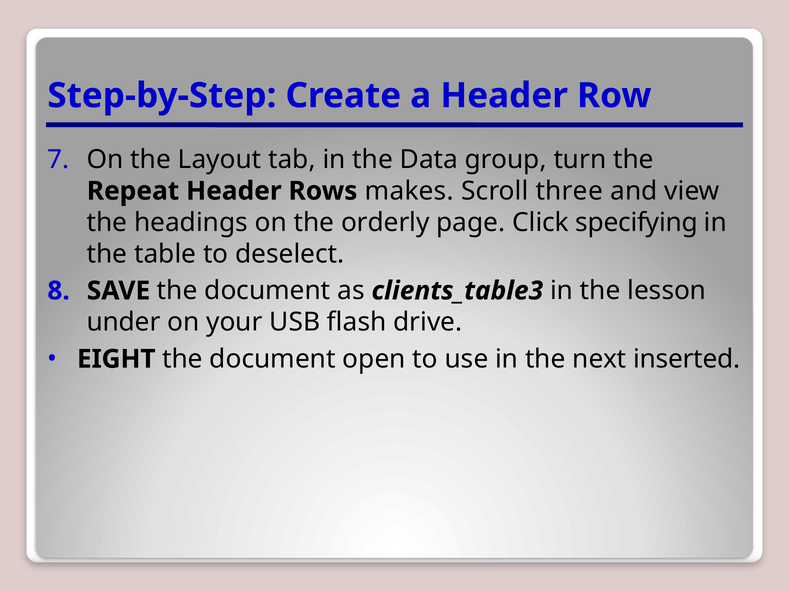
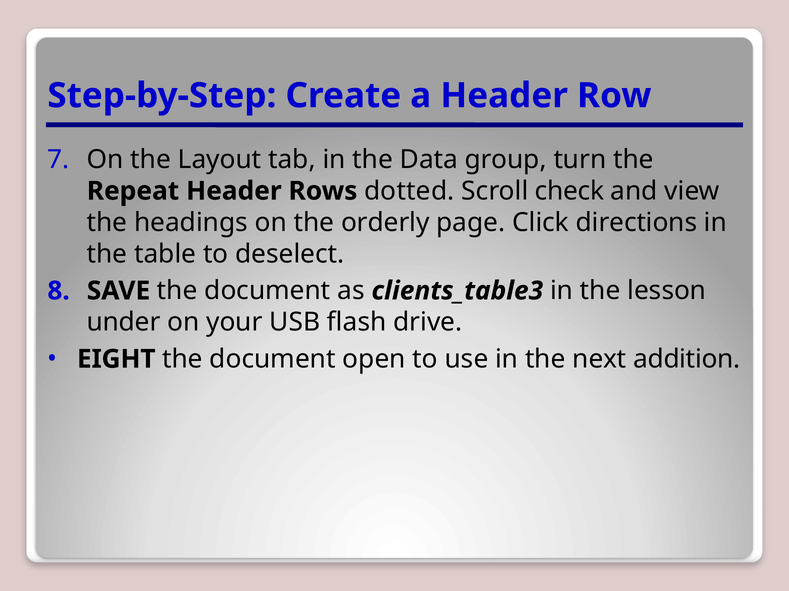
makes: makes -> dotted (409, 191)
three: three -> check (569, 191)
specifying: specifying -> directions (637, 223)
inserted: inserted -> addition (687, 360)
